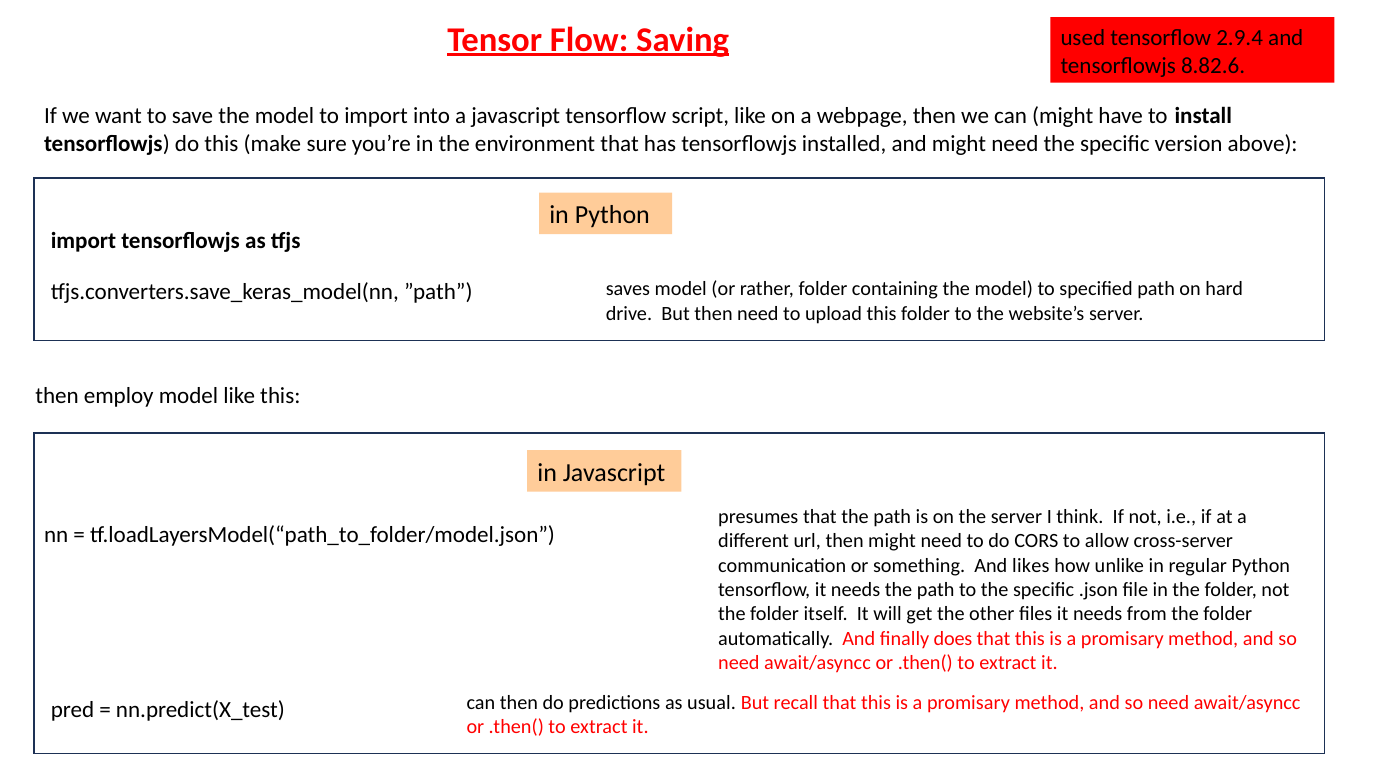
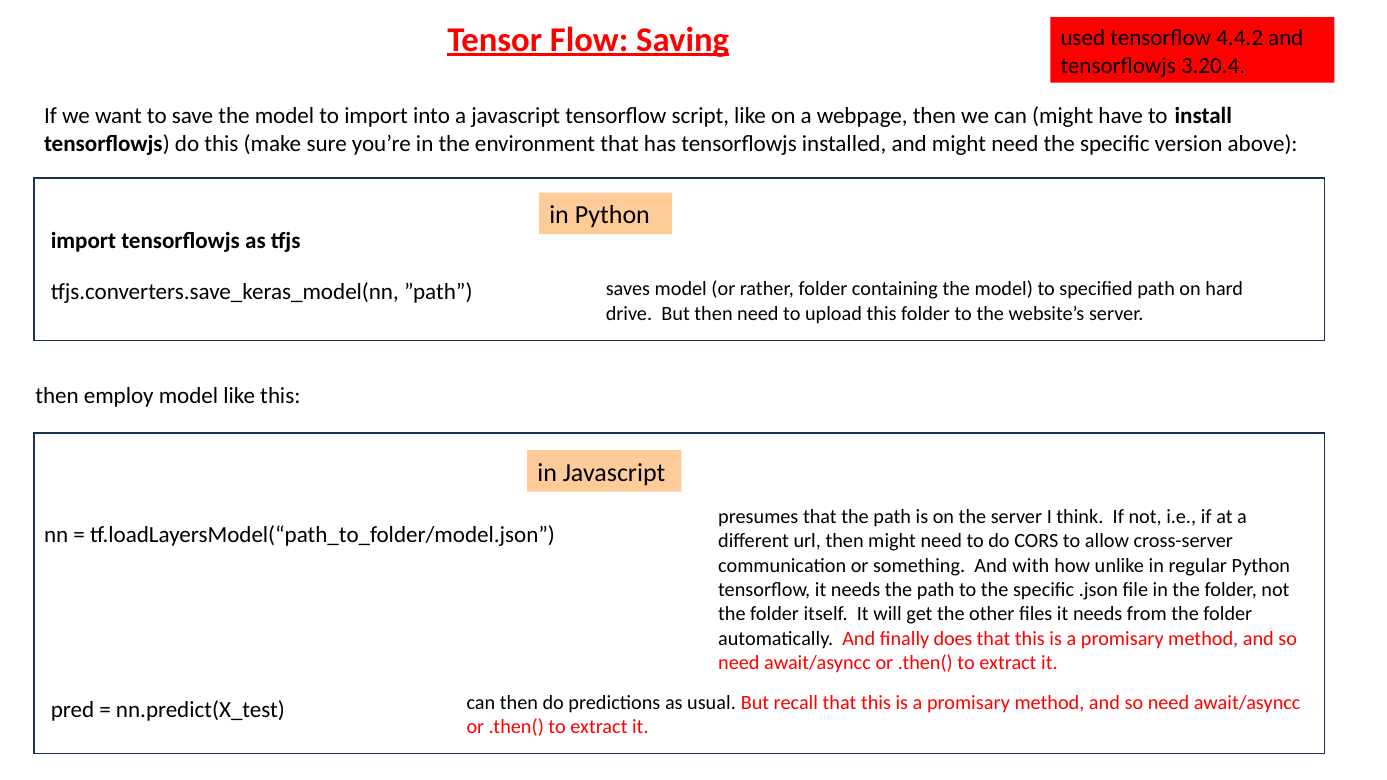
2.9.4: 2.9.4 -> 4.4.2 (1240, 38)
8.82.6: 8.82.6 -> 3.20.4 (1213, 65)
likes: likes -> with (1031, 566)
